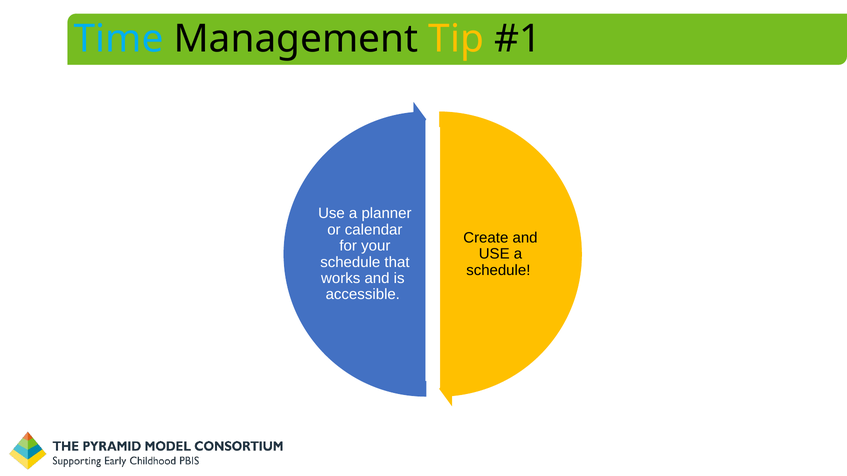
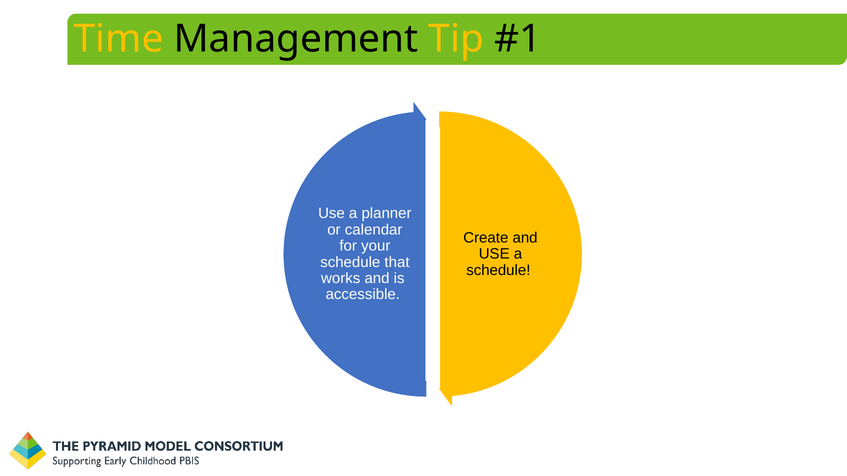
Time colour: light blue -> yellow (119, 39)
